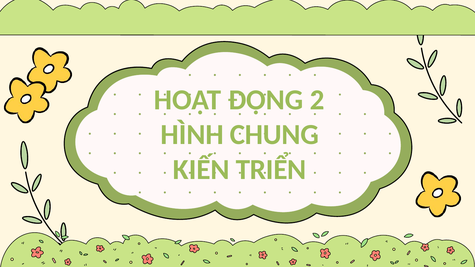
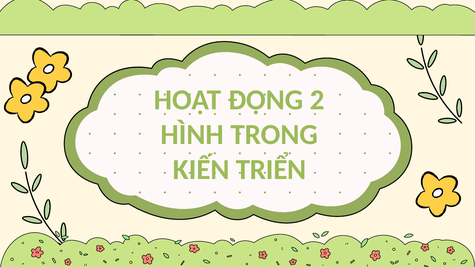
CHUNG: CHUNG -> TRONG (274, 135)
